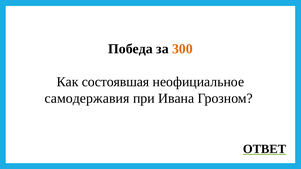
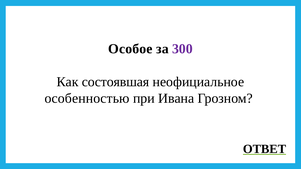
Победа: Победа -> Особое (130, 49)
300 colour: orange -> purple (182, 49)
самодержавия: самодержавия -> особенностью (87, 99)
